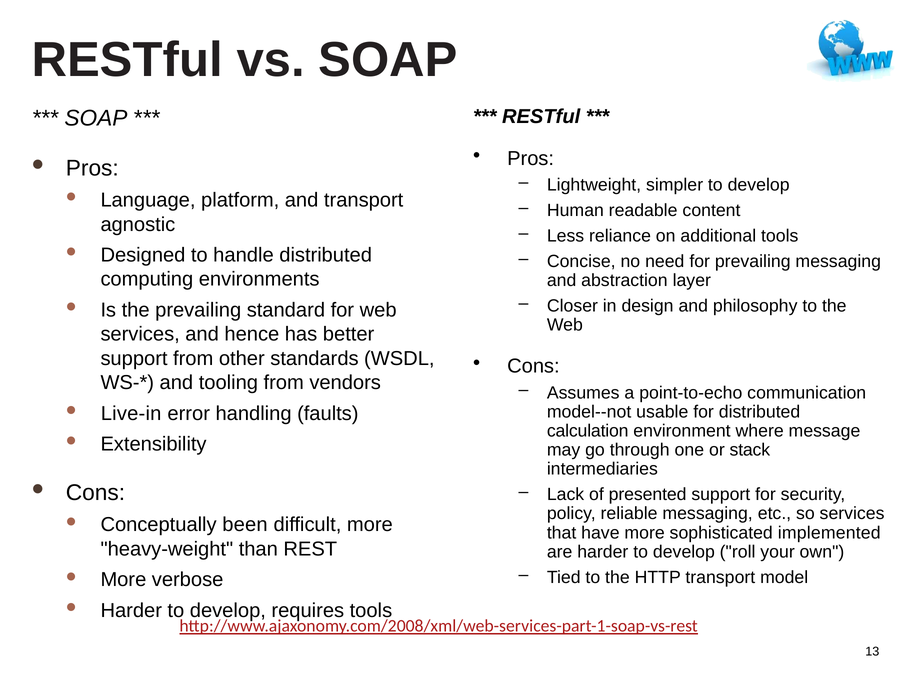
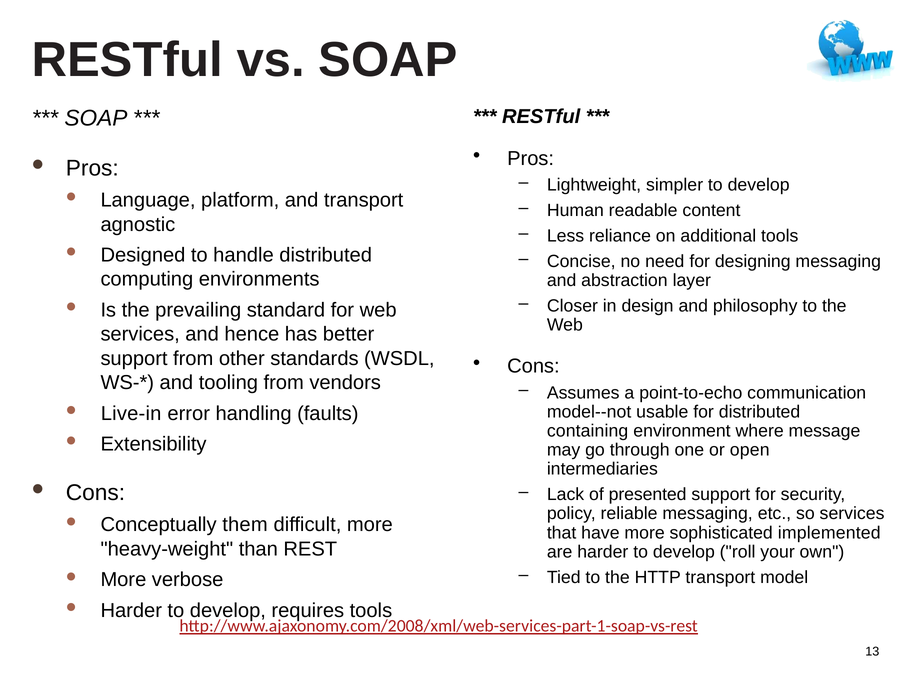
for prevailing: prevailing -> designing (753, 261)
calculation: calculation -> containing (588, 431)
stack: stack -> open (750, 450)
been: been -> them (245, 525)
